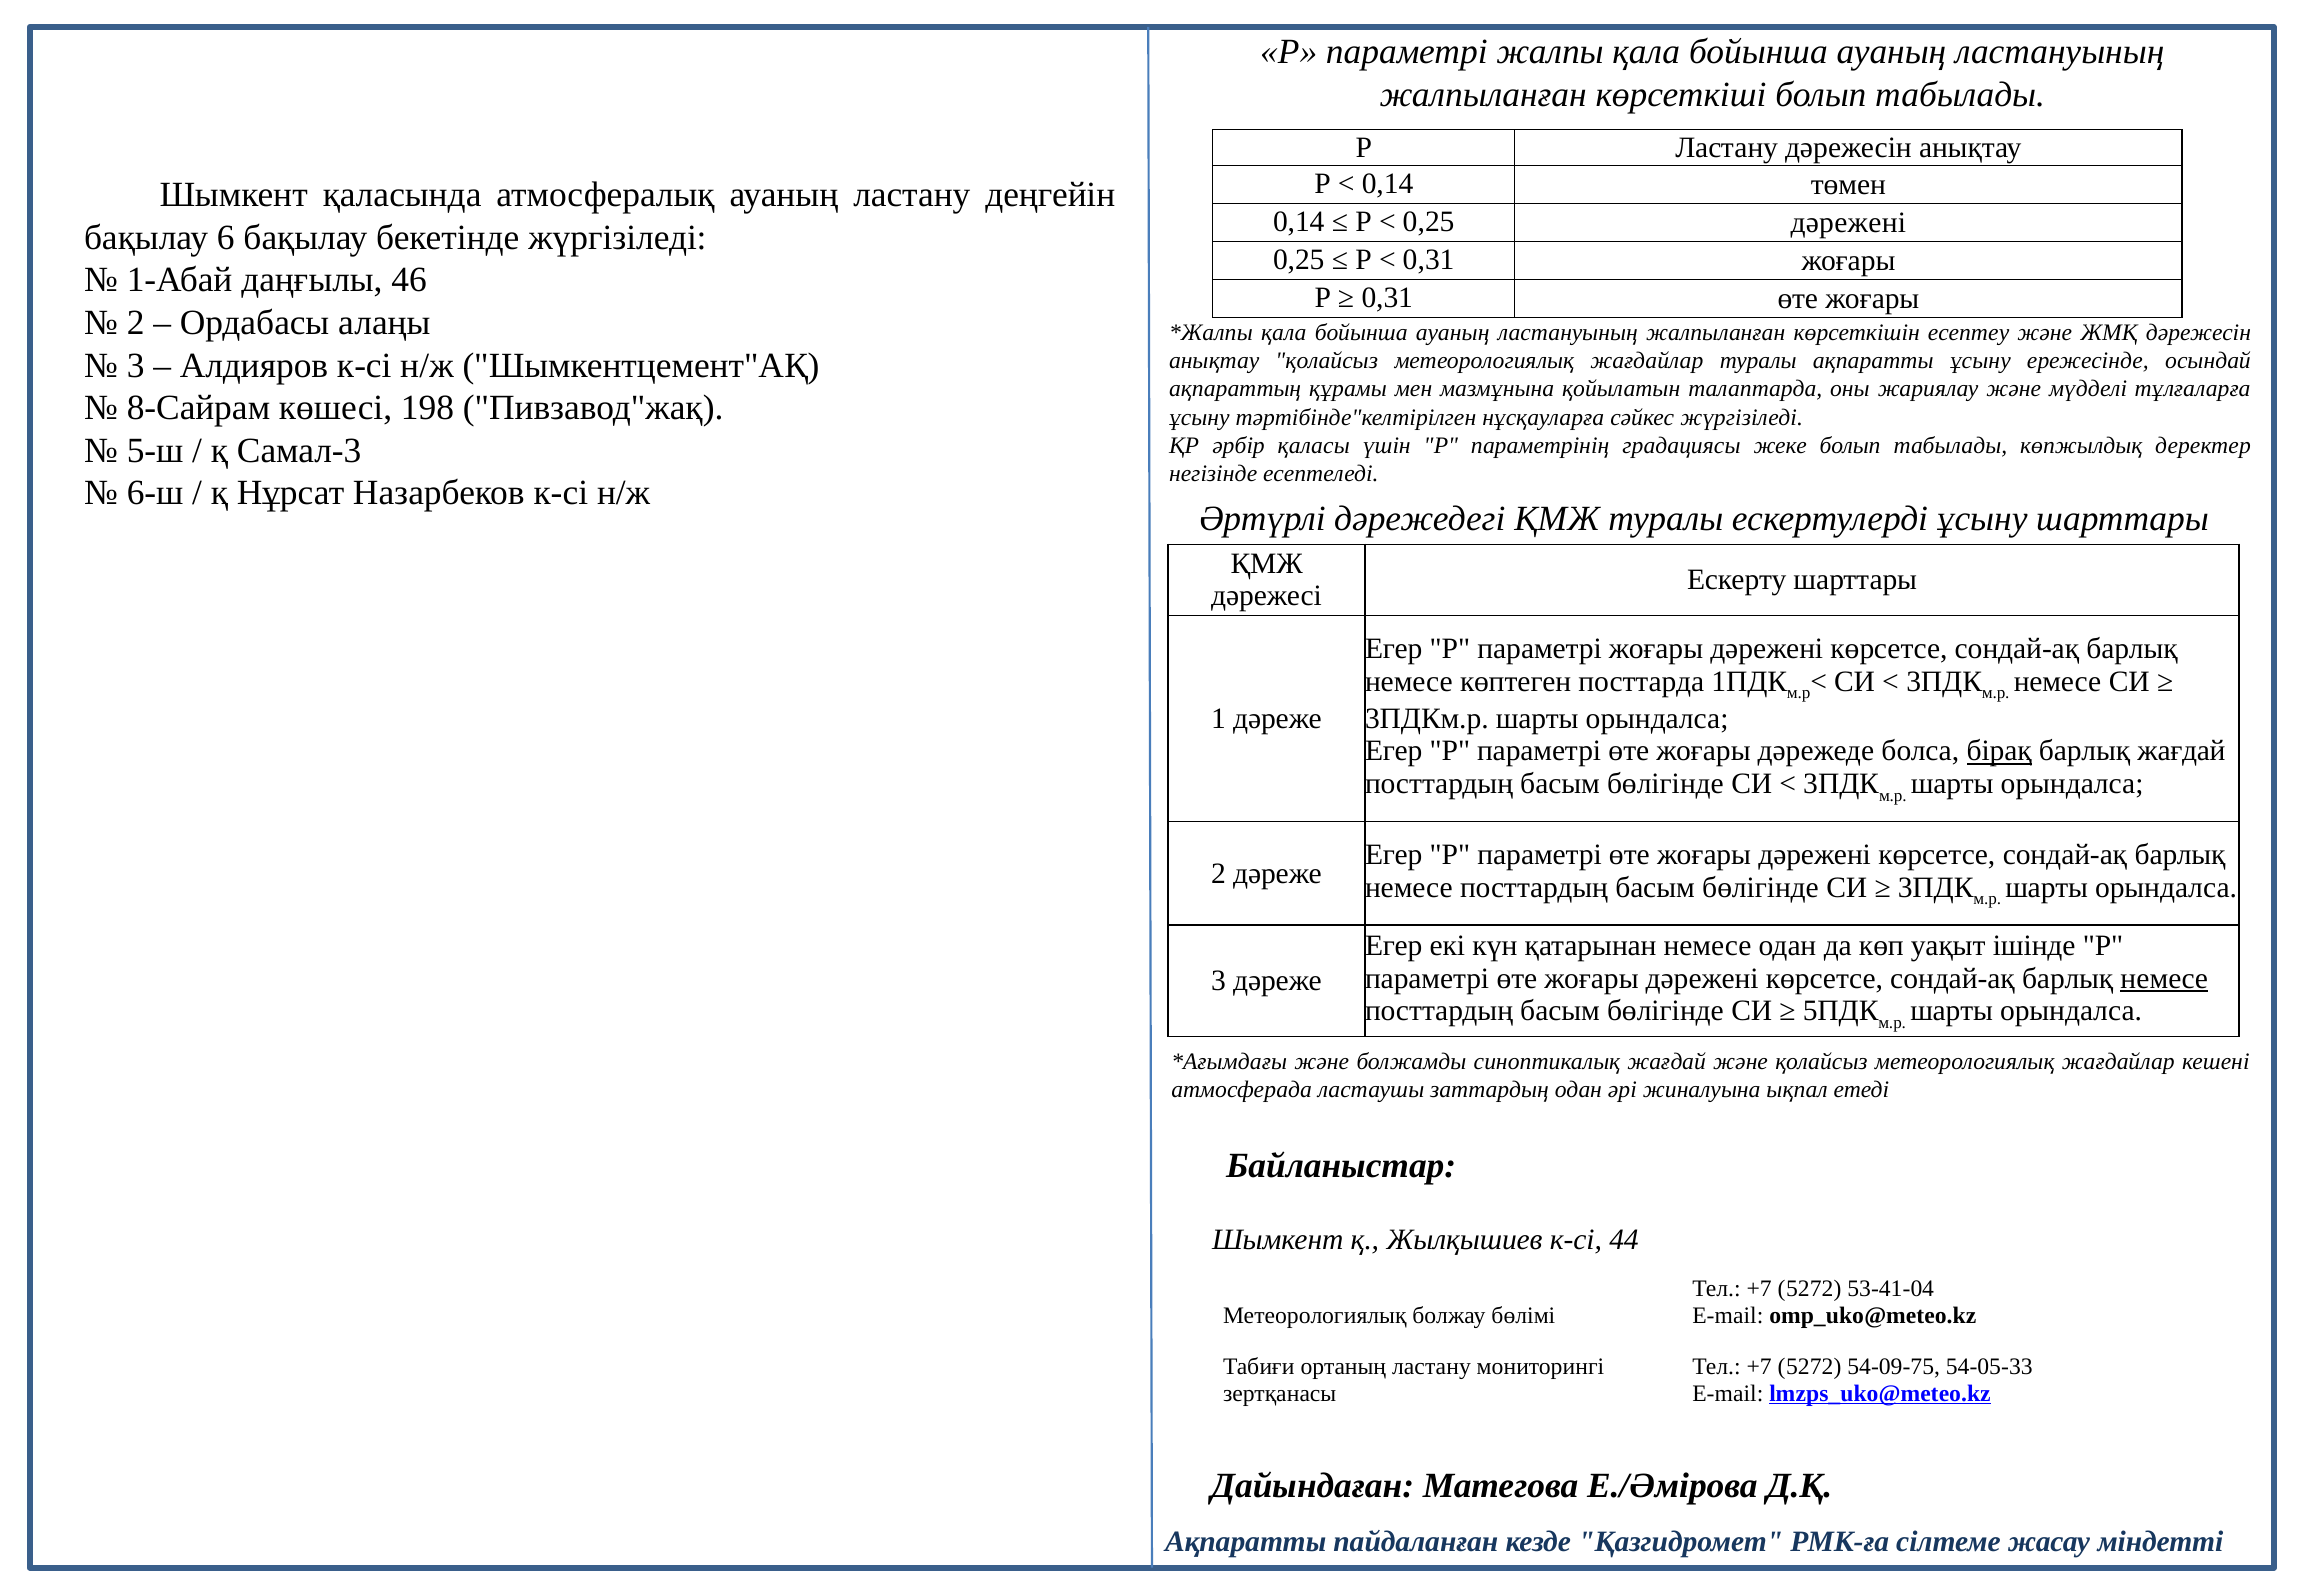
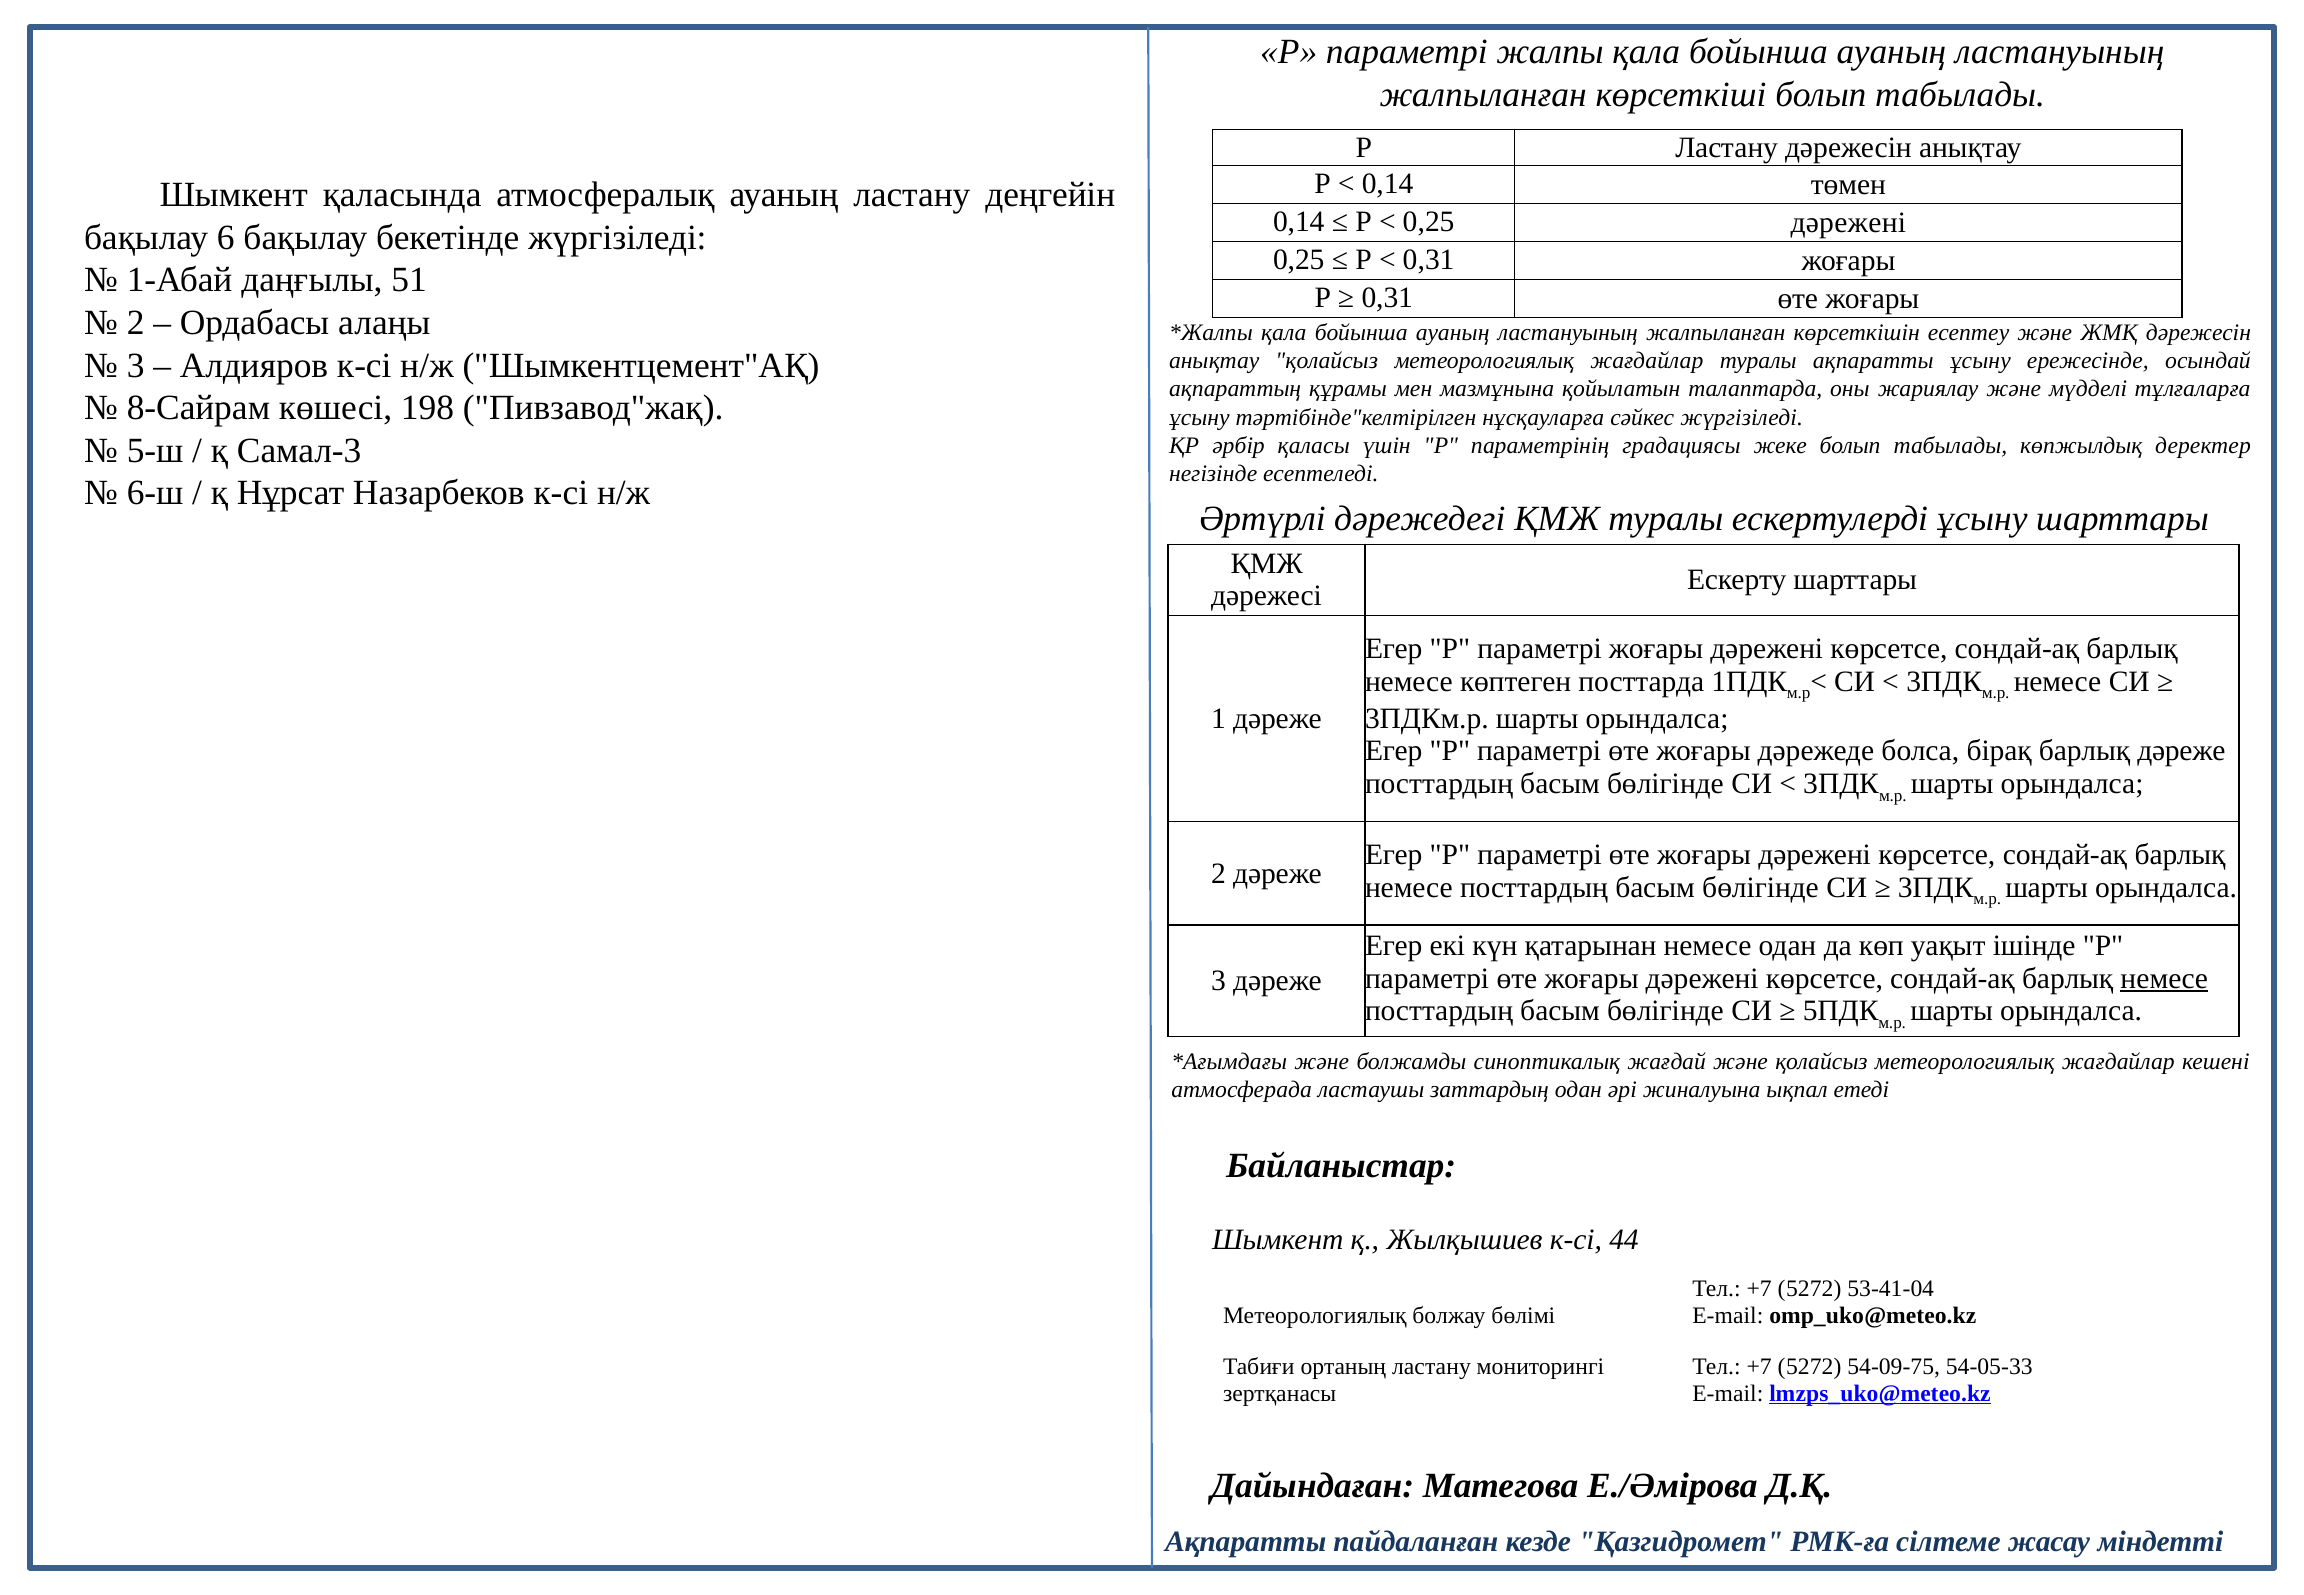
46: 46 -> 51 (409, 280)
бірақ underline: present -> none (1999, 751)
барлық жағдай: жағдай -> дәреже (2181, 751)
